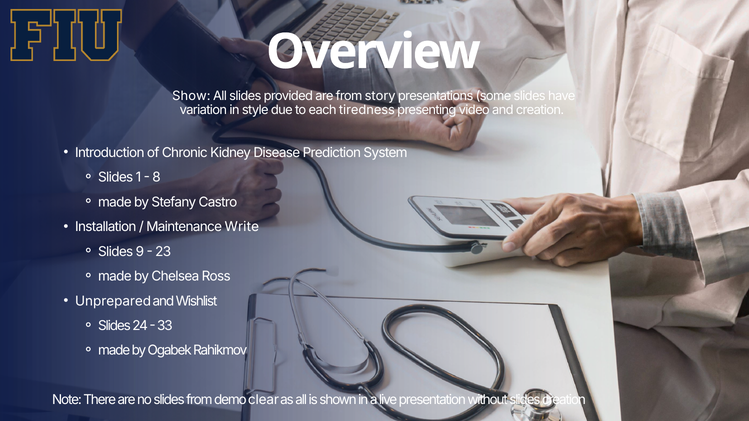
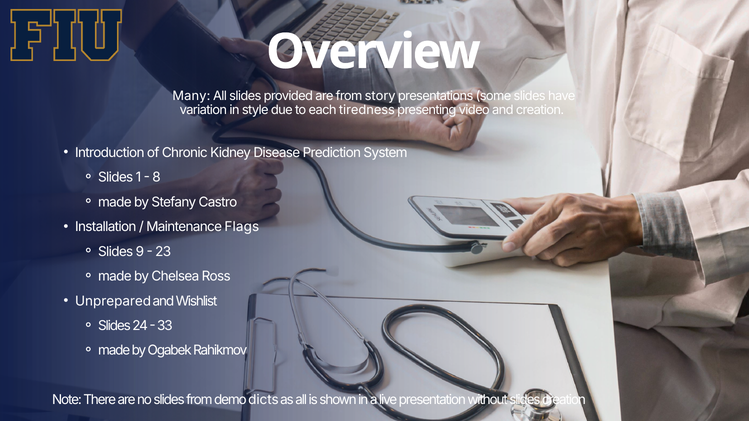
Show: Show -> Many (191, 96)
Write: Write -> Flags (242, 227)
clear: clear -> dicts (263, 400)
